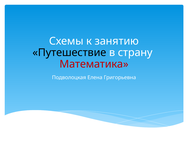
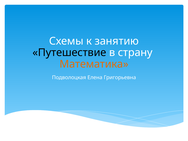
Математика colour: red -> orange (94, 64)
